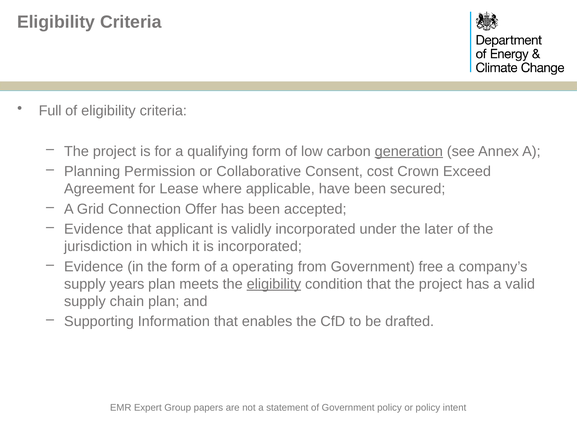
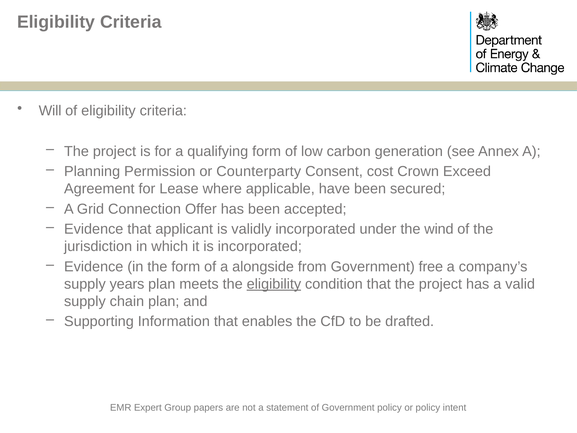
Full: Full -> Will (50, 111)
generation underline: present -> none (409, 151)
Collaborative: Collaborative -> Counterparty (259, 171)
later: later -> wind (439, 229)
operating: operating -> alongside (263, 267)
